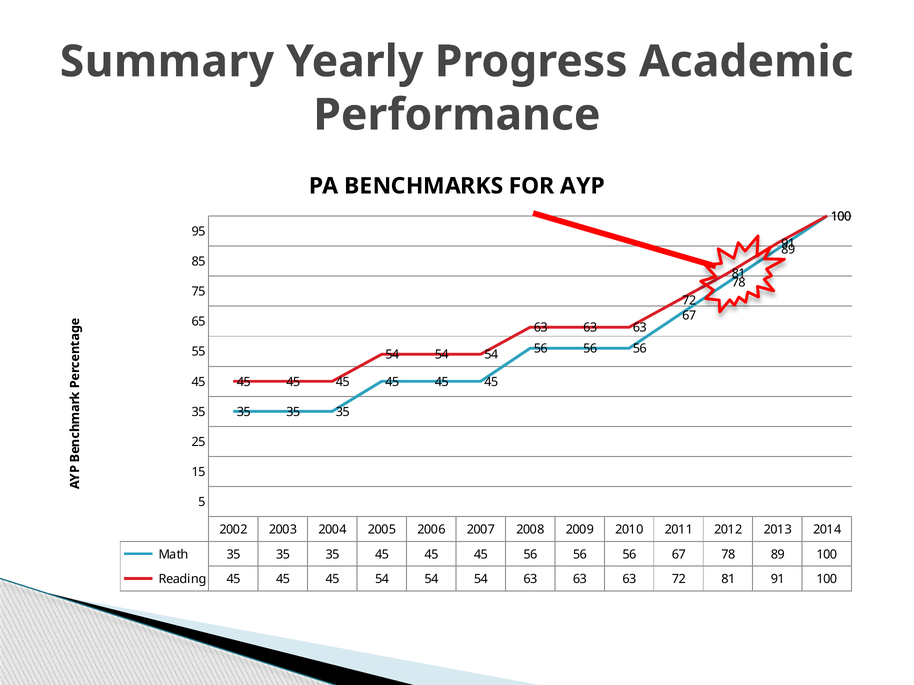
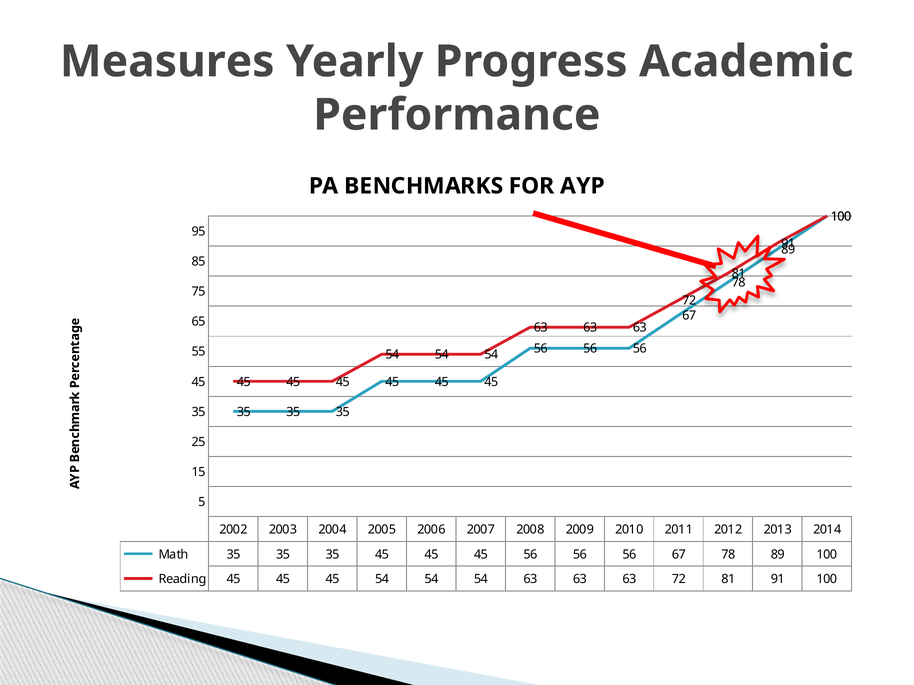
Summary: Summary -> Measures (167, 62)
